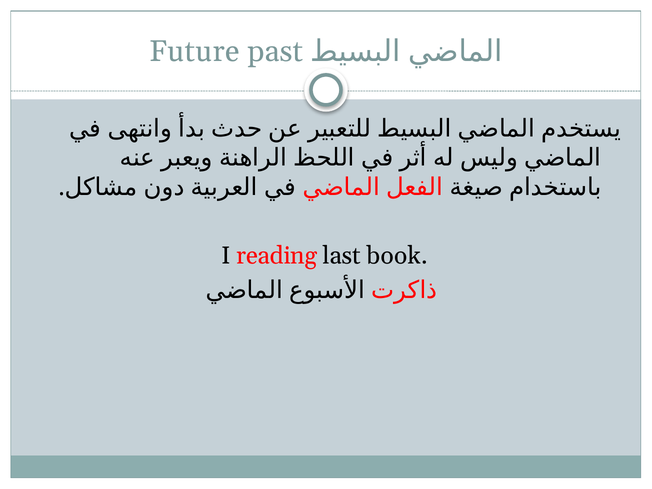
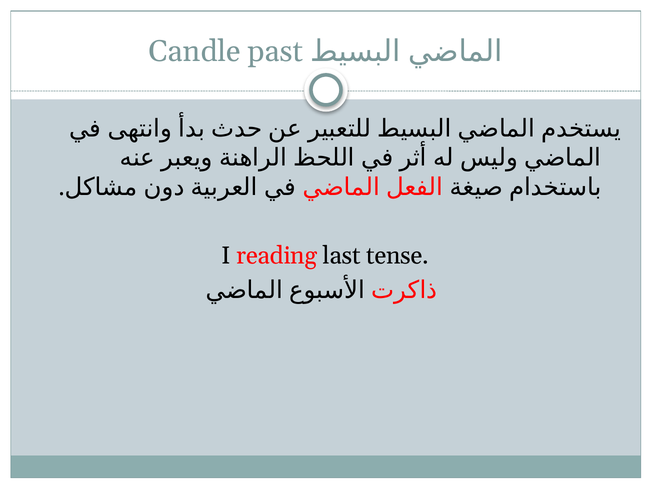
Future: Future -> Candle (195, 51)
book: book -> tense (398, 256)
